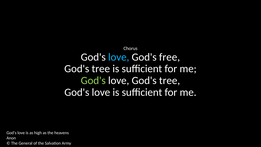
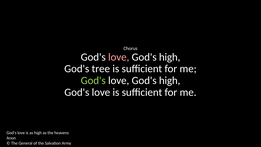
love colour: light blue -> pink (119, 57)
free: free -> high (170, 57)
tree: tree -> high (170, 80)
